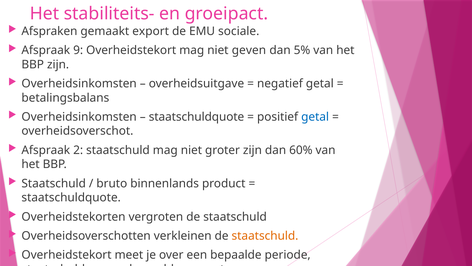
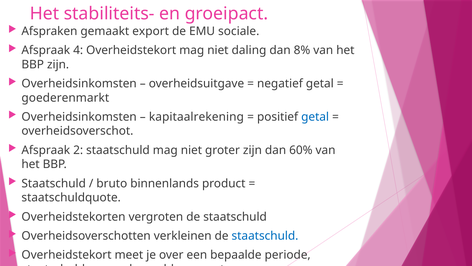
9: 9 -> 4 (78, 50)
geven: geven -> daling (249, 50)
5%: 5% -> 8% (302, 50)
betalingsbalans: betalingsbalans -> goederenmarkt (65, 98)
staatschuldquote: staatschuldquote -> kapitaalrekening (196, 117)
staatschuld colour: orange -> blue (265, 235)
